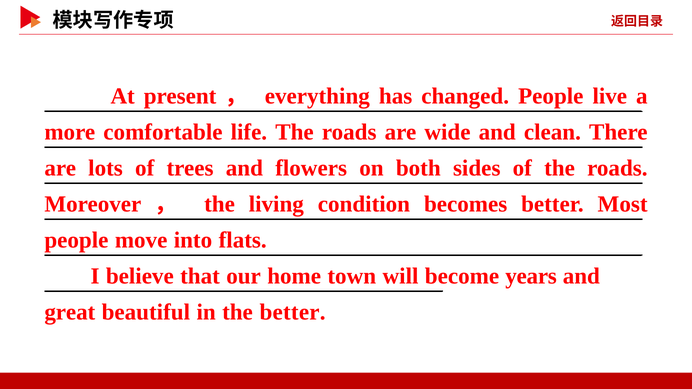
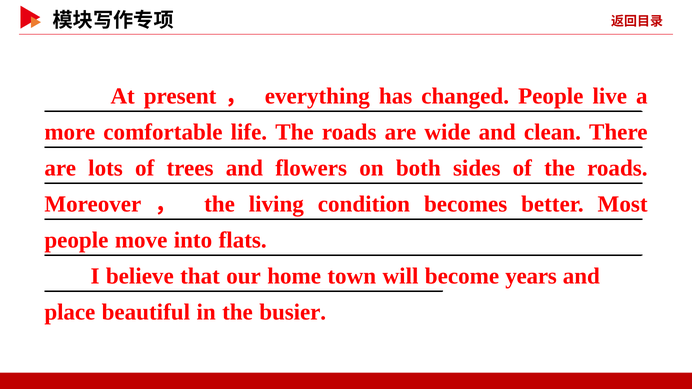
great: great -> place (70, 312)
the better: better -> busier (293, 312)
